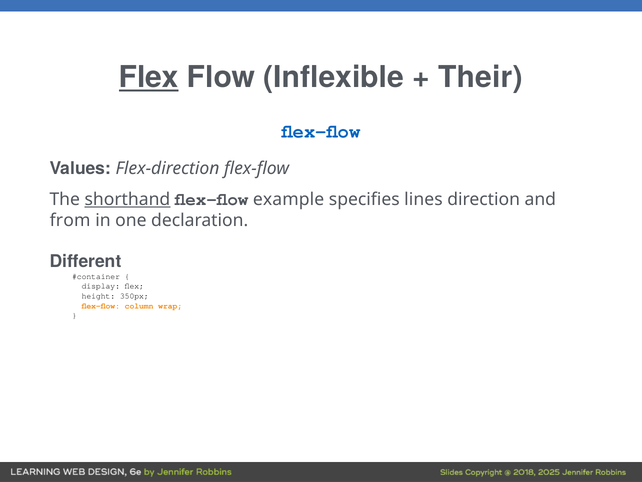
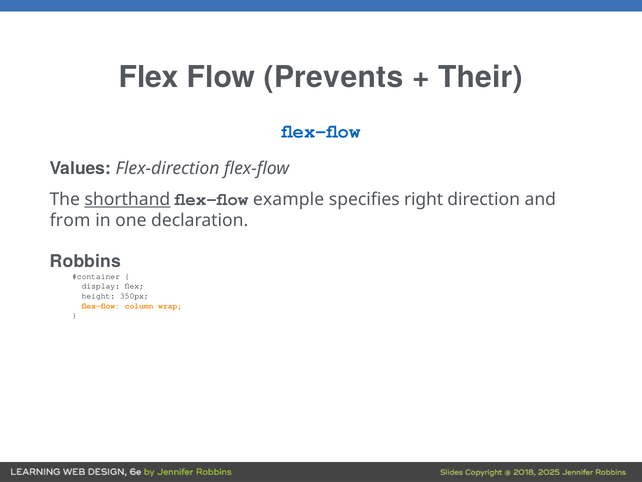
Flex underline: present -> none (149, 77)
Inflexible: Inflexible -> Prevents (334, 77)
lines: lines -> right (424, 199)
Different: Different -> Robbins (85, 261)
